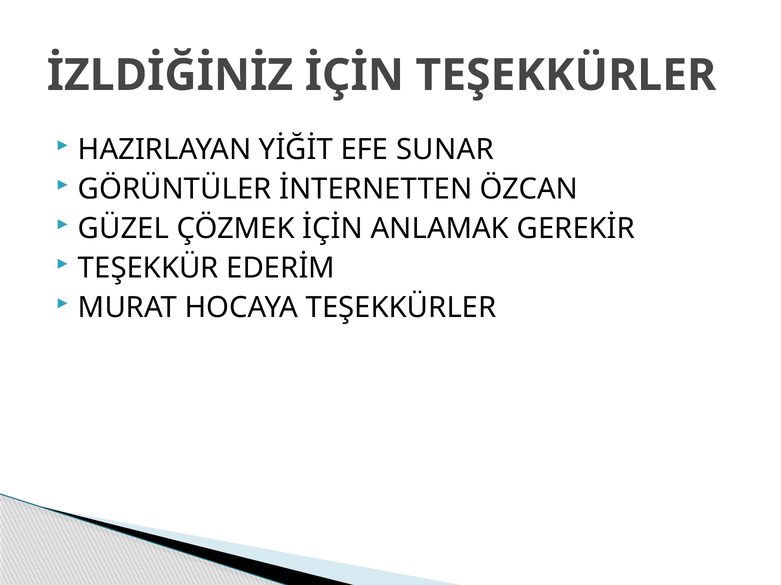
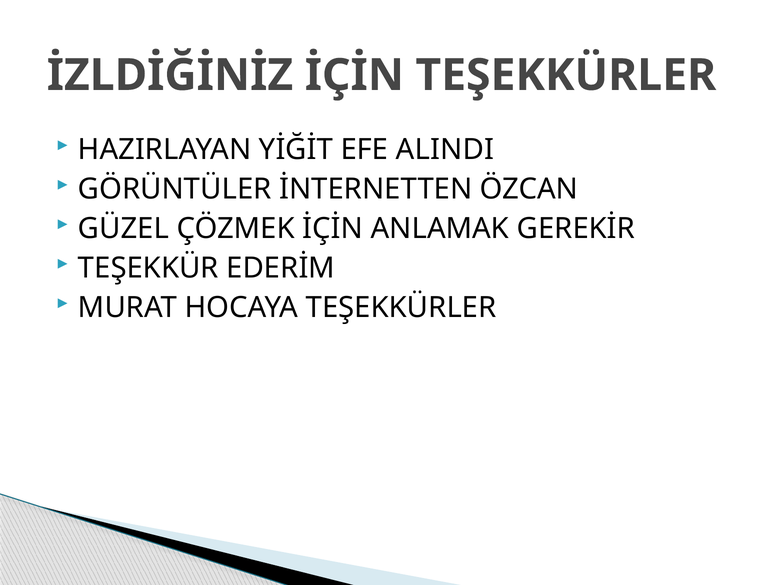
SUNAR: SUNAR -> ALINDI (445, 150)
